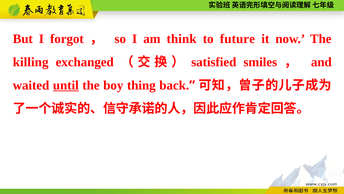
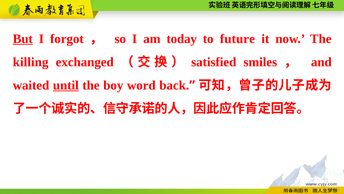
But underline: none -> present (23, 39)
think: think -> today (182, 39)
thing: thing -> word (141, 85)
